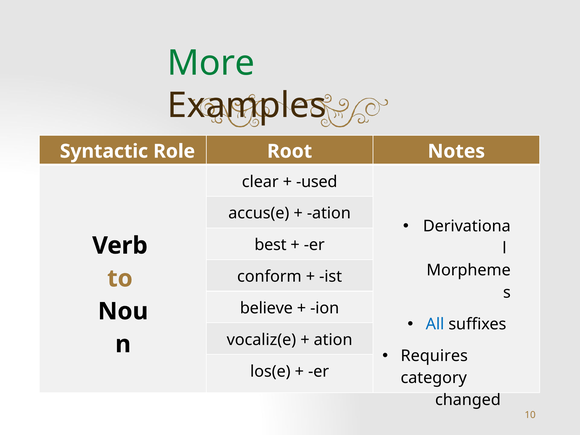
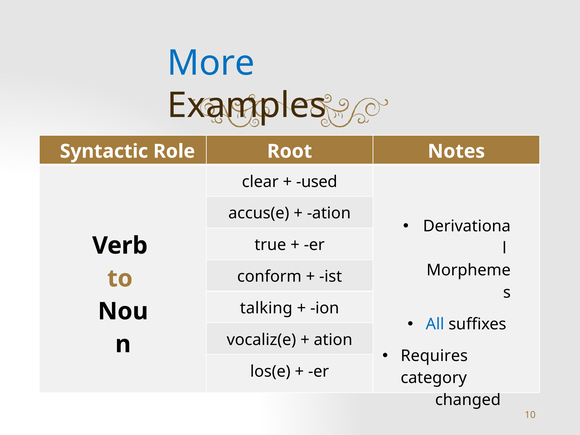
More colour: green -> blue (211, 63)
best: best -> true (270, 245)
believe: believe -> talking (266, 308)
